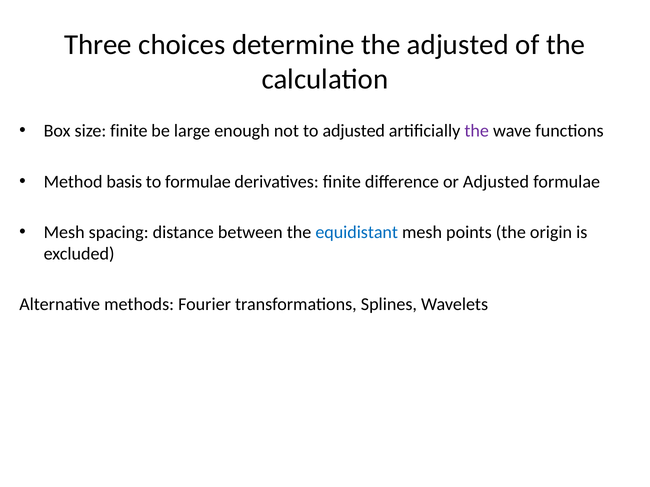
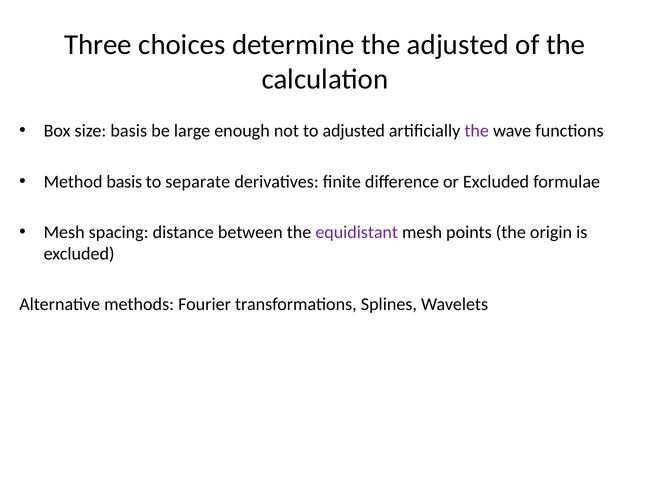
size finite: finite -> basis (129, 131)
to formulae: formulae -> separate (198, 182)
or Adjusted: Adjusted -> Excluded (496, 182)
equidistant colour: blue -> purple (357, 232)
